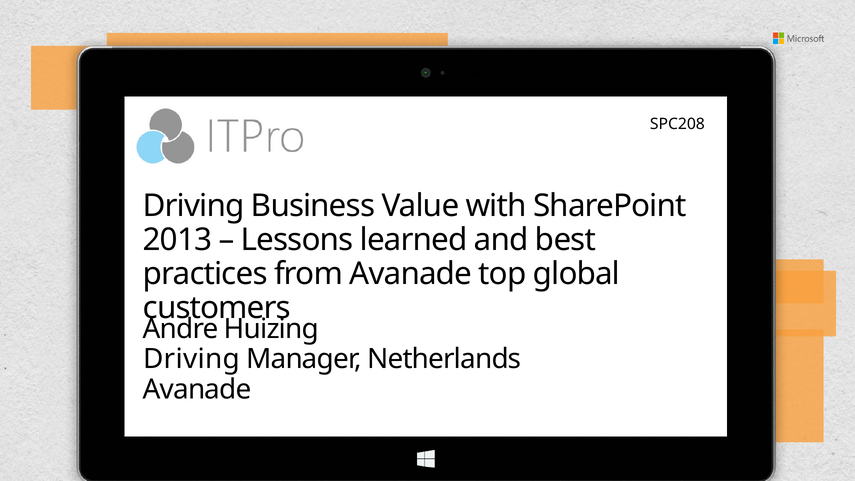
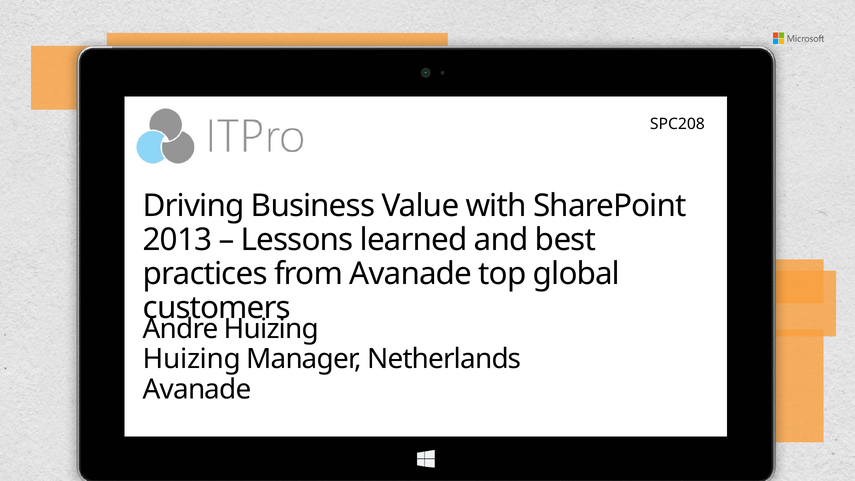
Driving: Driving -> Huizing (192, 359)
